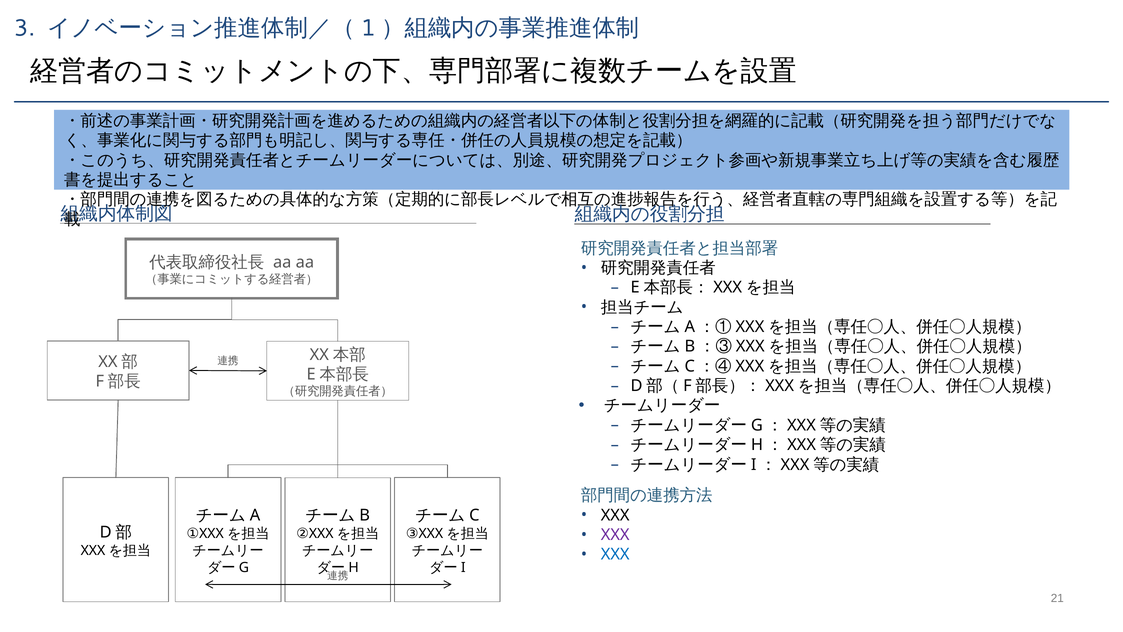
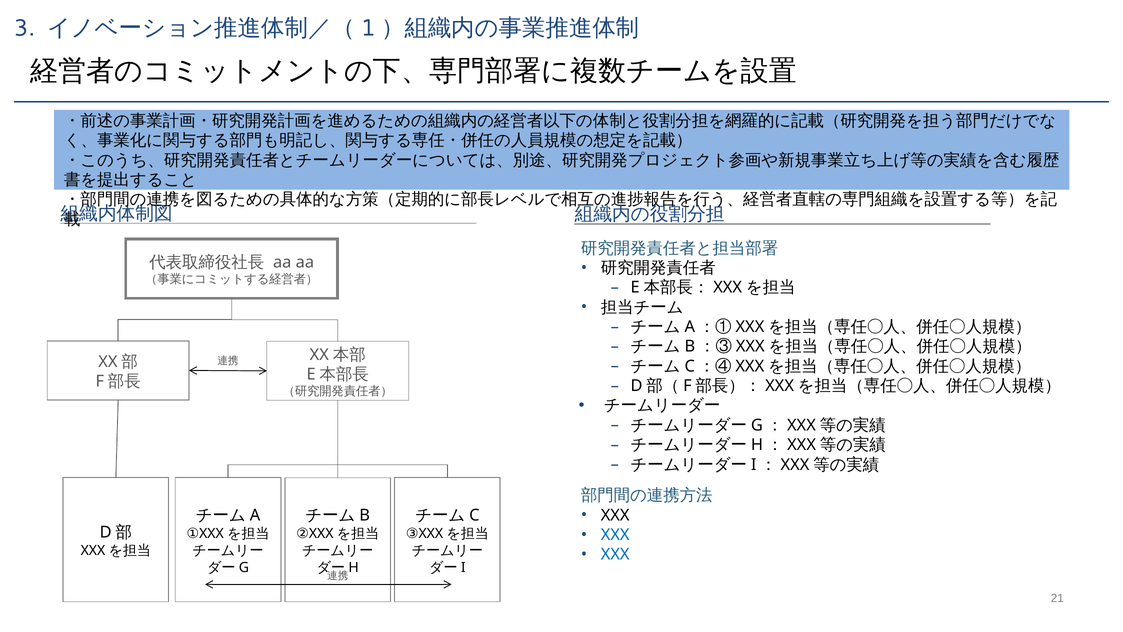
XXX colour: purple -> blue (615, 535)
